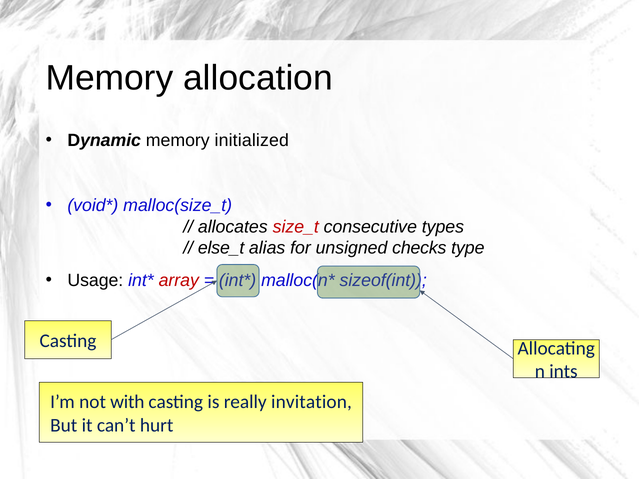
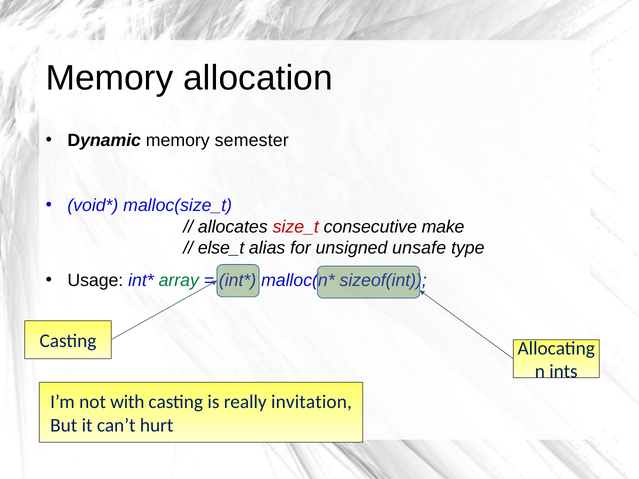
initialized: initialized -> semester (252, 140)
types: types -> make (443, 227)
checks: checks -> unsafe (419, 248)
array colour: red -> green (179, 281)
